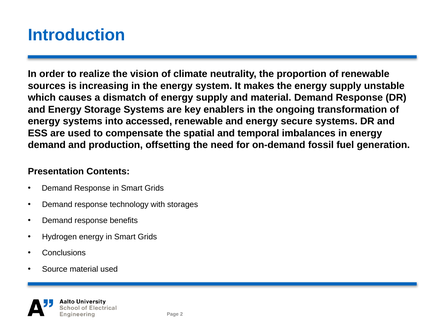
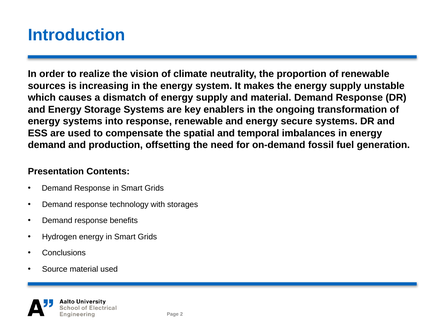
into accessed: accessed -> response (149, 122)
